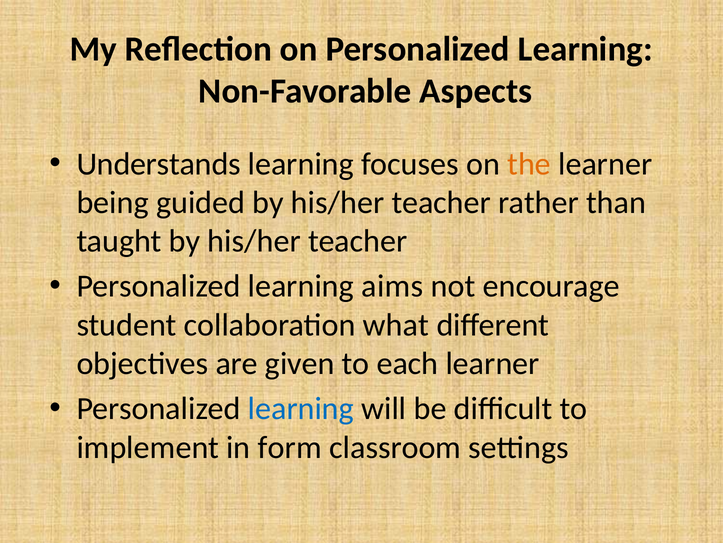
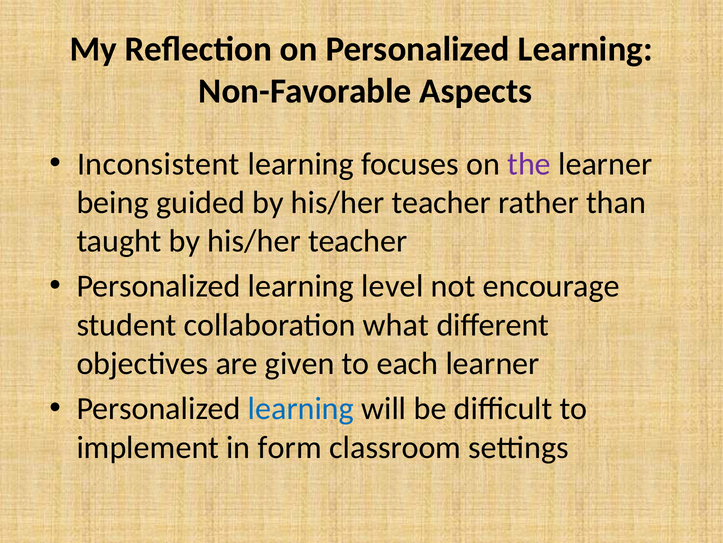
Understands: Understands -> Inconsistent (158, 164)
the colour: orange -> purple (529, 164)
aims: aims -> level (392, 286)
